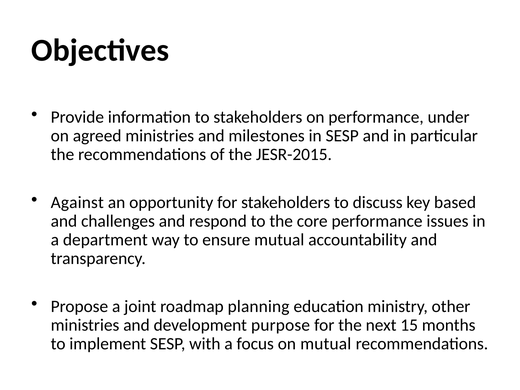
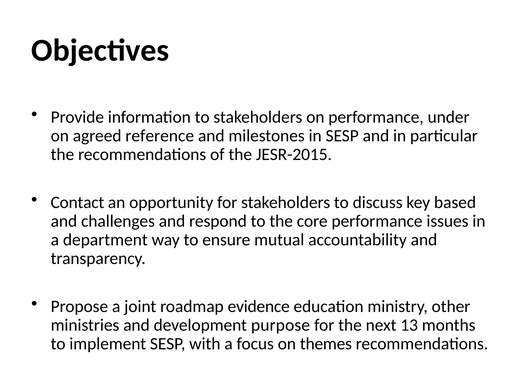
agreed ministries: ministries -> reference (160, 136)
Against: Against -> Contact (77, 202)
planning: planning -> evidence (259, 306)
15: 15 -> 13 (409, 325)
on mutual: mutual -> themes (326, 344)
